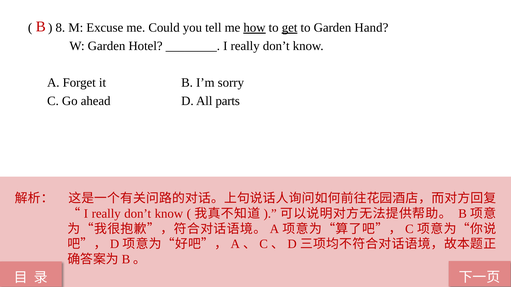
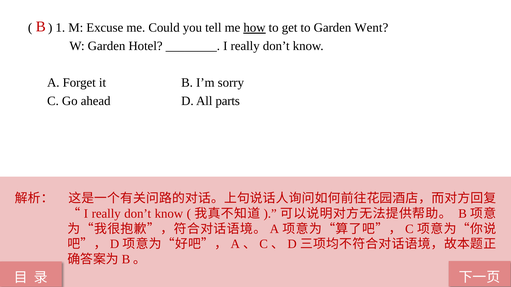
8: 8 -> 1 (60, 28)
get underline: present -> none (290, 28)
Hand: Hand -> Went (371, 28)
